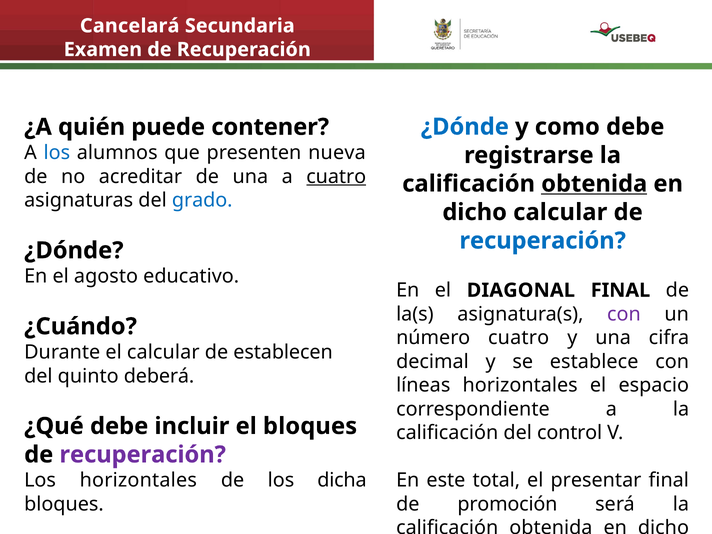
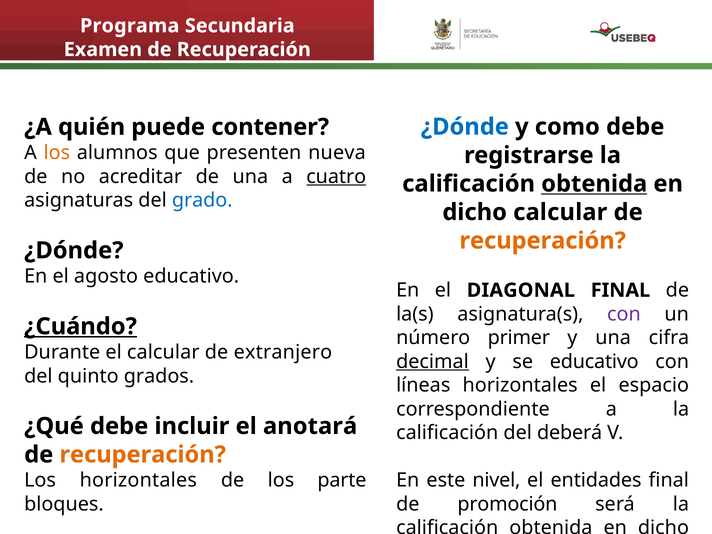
Cancelará: Cancelará -> Programa (130, 26)
los colour: blue -> orange (57, 153)
recuperación colour: blue -> orange (543, 241)
¿Cuándo underline: none -> present (81, 326)
número cuatro: cuatro -> primer (519, 338)
establecen: establecen -> extranjero (283, 352)
decimal underline: none -> present (432, 362)
se establece: establece -> educativo (594, 362)
deberá: deberá -> grados (159, 376)
el bloques: bloques -> anotará (310, 426)
control: control -> deberá (570, 433)
recuperación colour: purple -> orange (143, 455)
total: total -> nivel (496, 480)
presentar: presentar -> entidades (596, 480)
dicha: dicha -> parte (342, 480)
